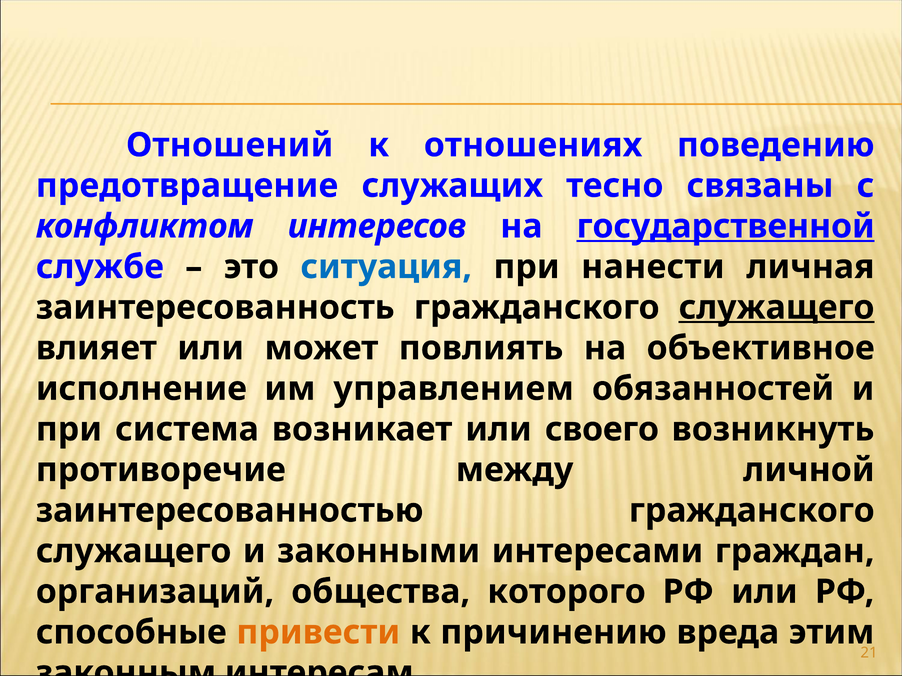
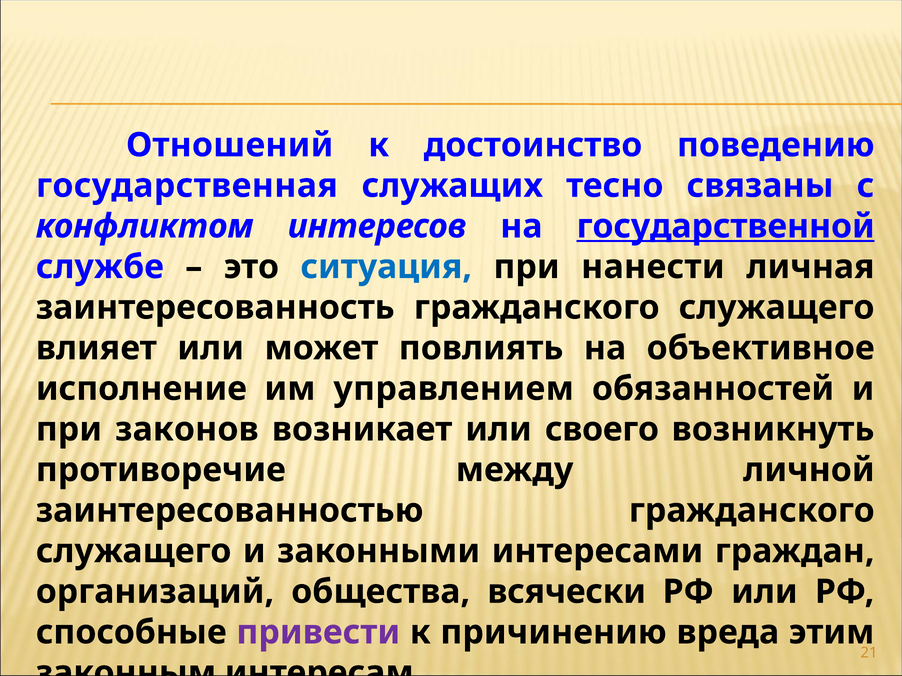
отношениях: отношениях -> достоинство (533, 145)
предотвращение: предотвращение -> государственная (187, 186)
служащего underline: present -> none (777, 308)
система: система -> законов (187, 430)
которого: которого -> всячески (567, 592)
привести colour: orange -> purple (318, 633)
